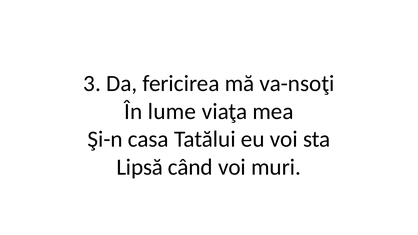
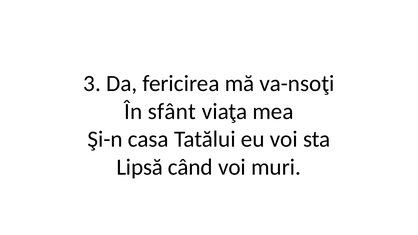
lume: lume -> sfânt (172, 112)
